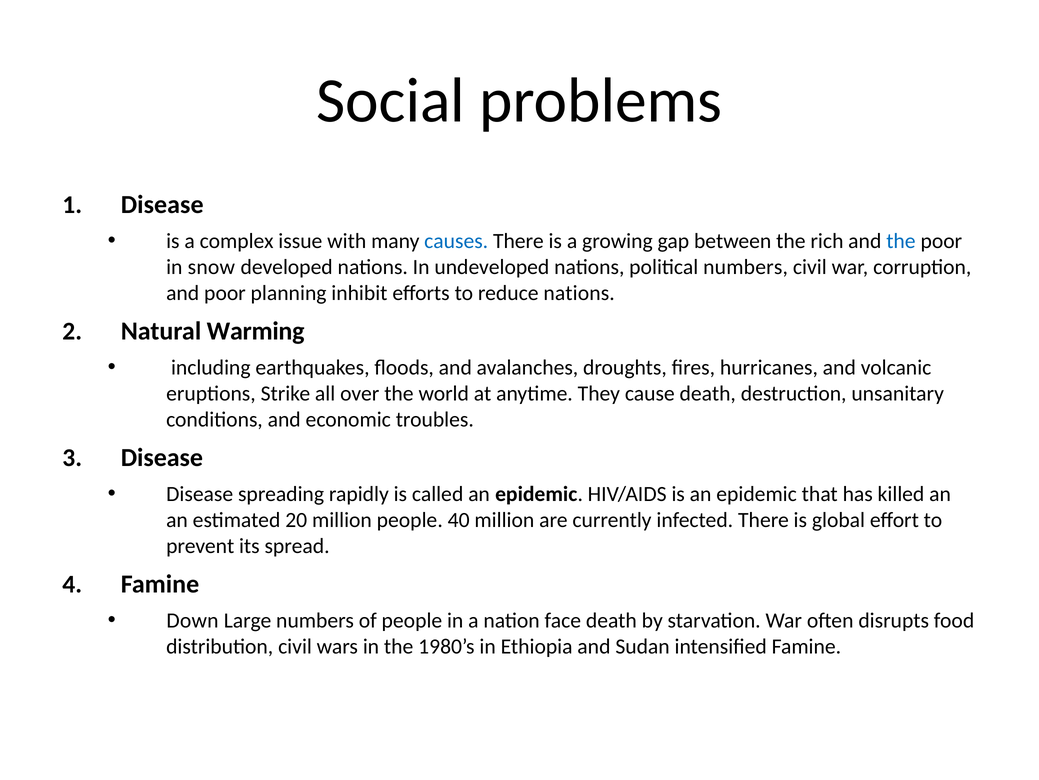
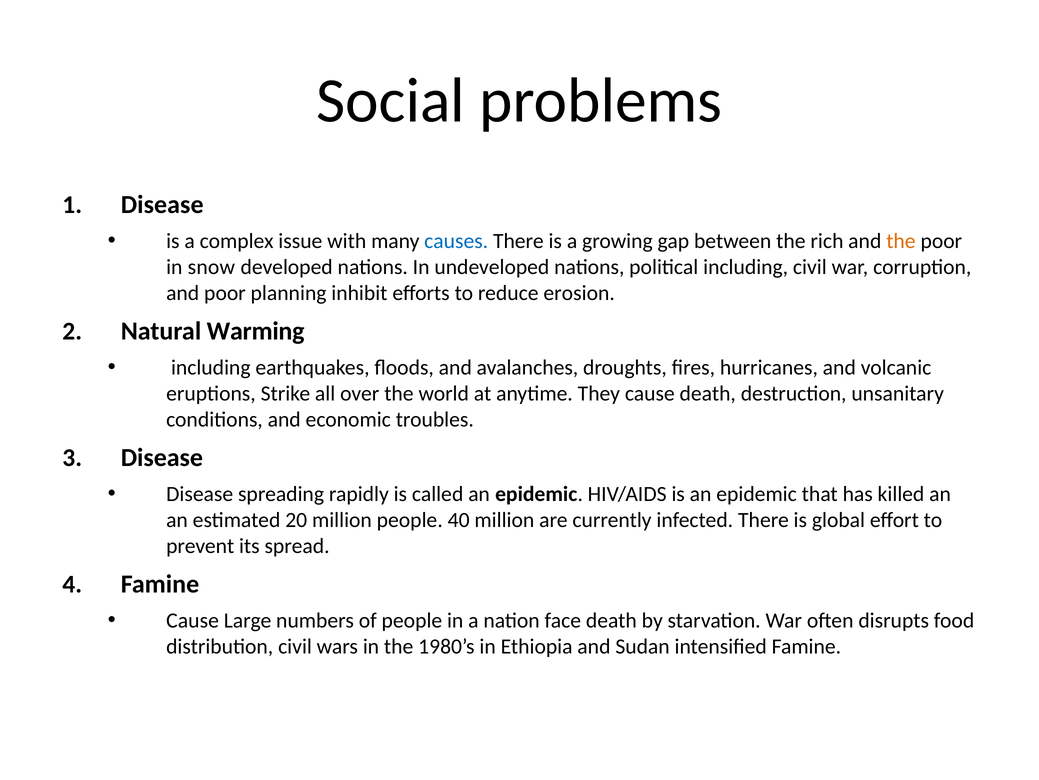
the colour: blue -> orange (901, 241)
political numbers: numbers -> including (746, 267)
reduce nations: nations -> erosion (579, 293)
Down: Down -> Cause (193, 620)
